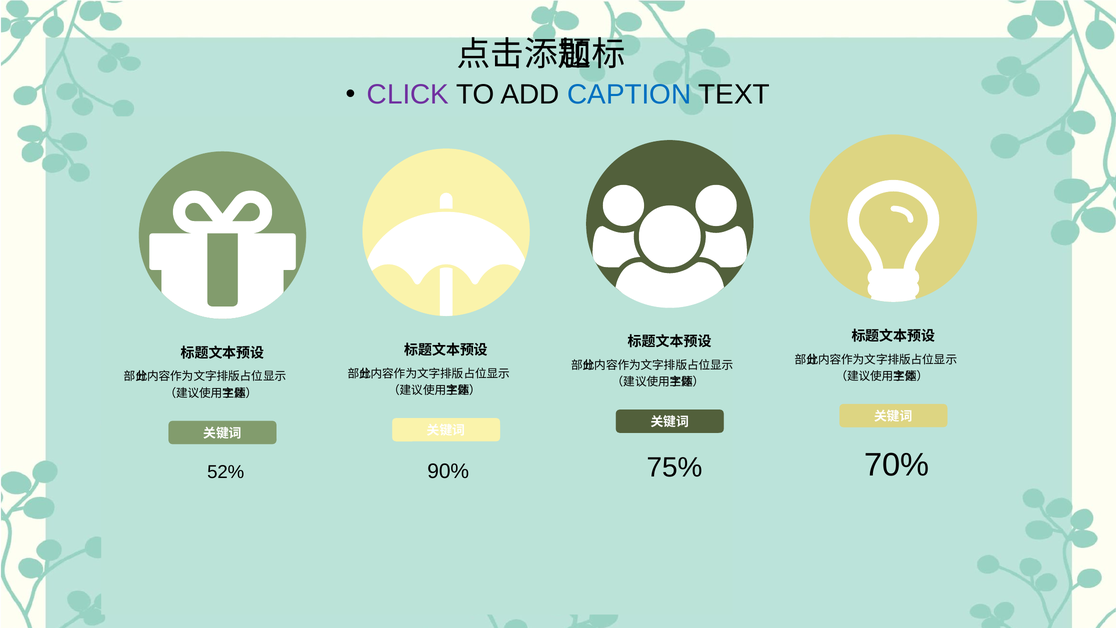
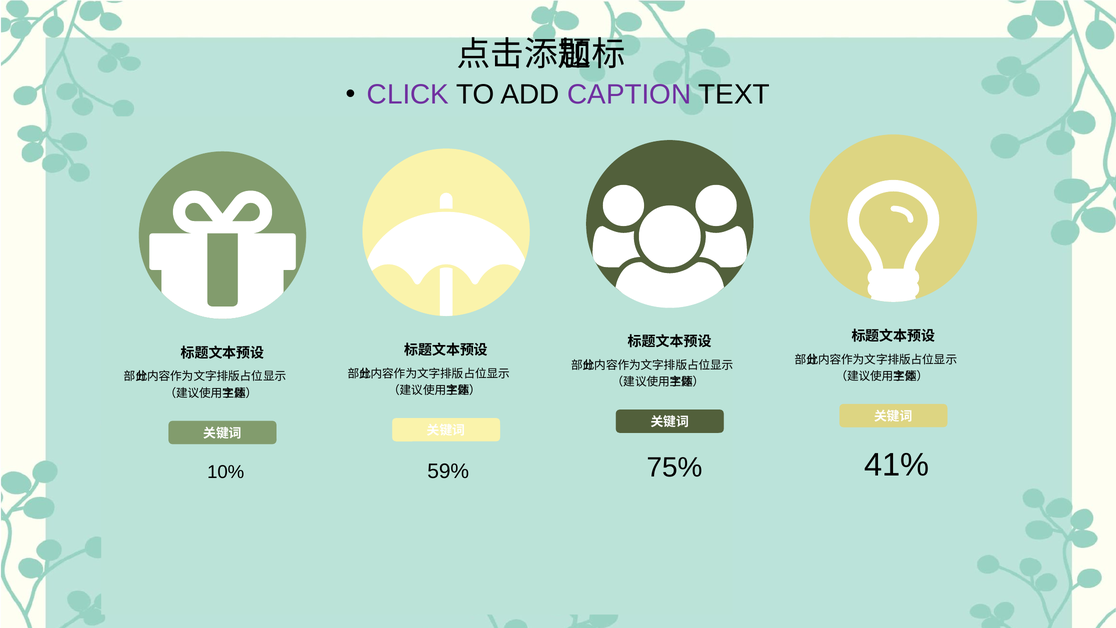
CAPTION colour: blue -> purple (629, 95)
70%: 70% -> 41% (897, 465)
90%: 90% -> 59% (448, 471)
52%: 52% -> 10% (226, 472)
